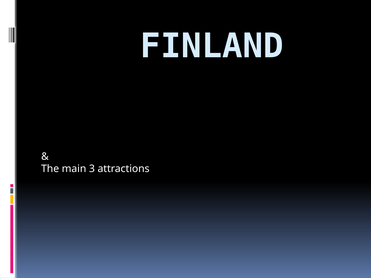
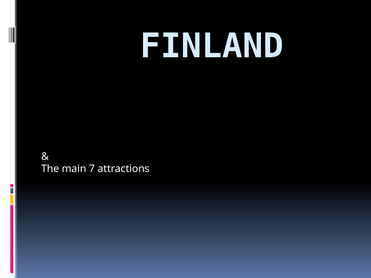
3: 3 -> 7 (92, 169)
